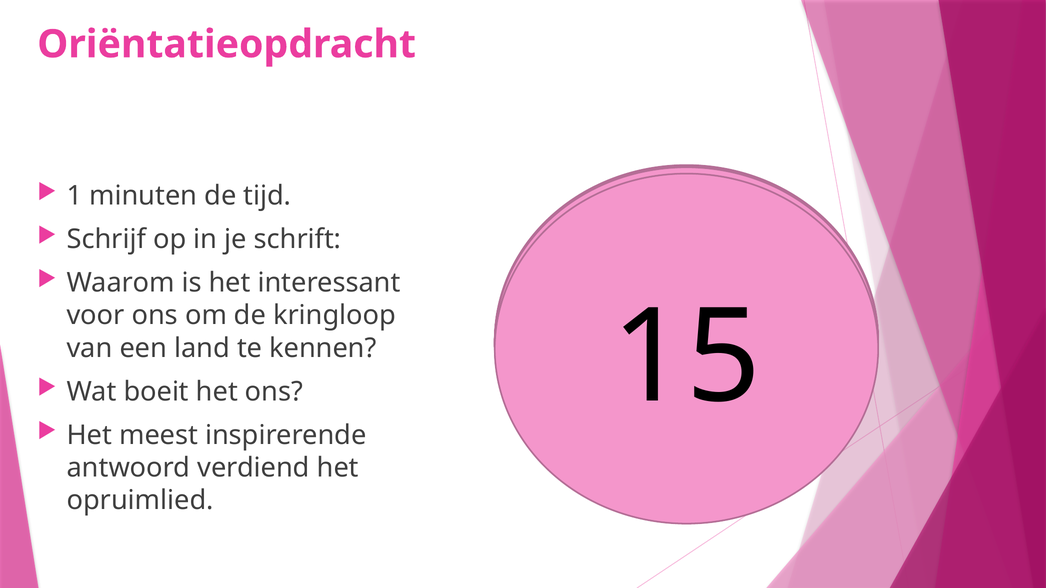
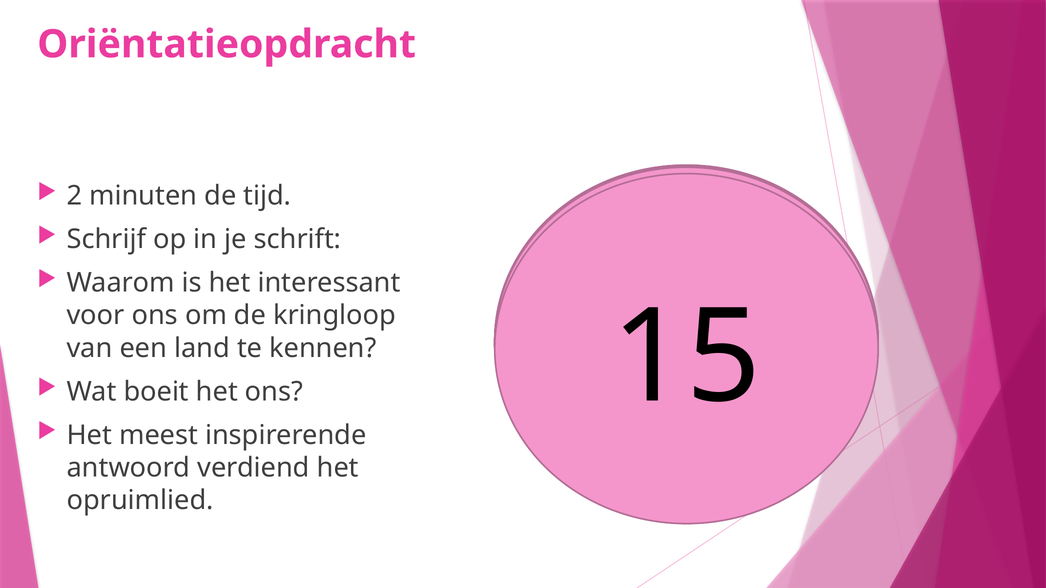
1: 1 -> 2 (75, 196)
